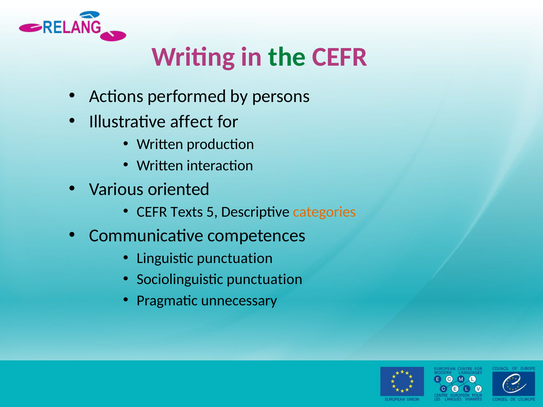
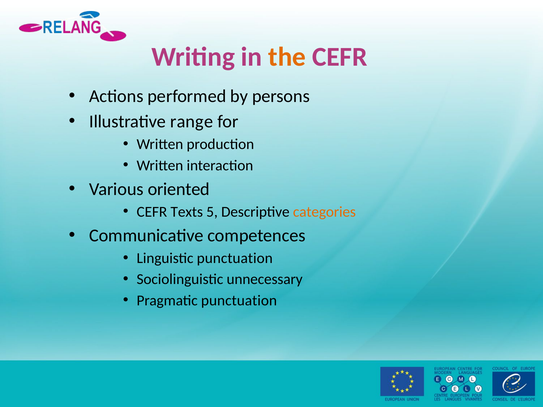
the colour: green -> orange (287, 57)
affect: affect -> range (192, 122)
Sociolinguistic punctuation: punctuation -> unnecessary (265, 279)
Pragmatic unnecessary: unnecessary -> punctuation (239, 301)
